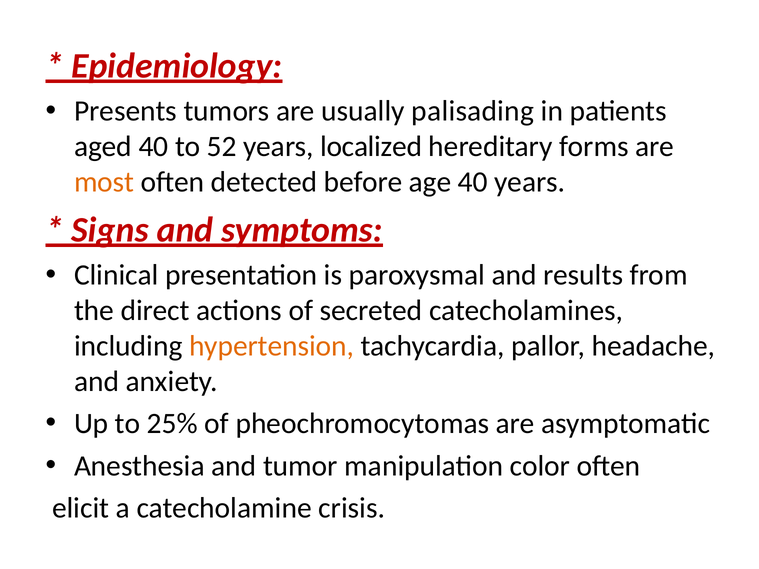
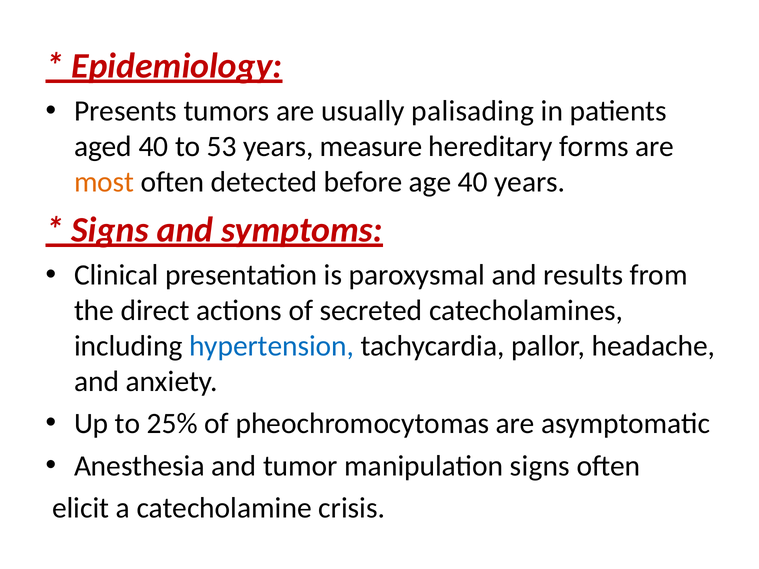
52: 52 -> 53 (222, 147)
localized: localized -> measure (371, 147)
hypertension colour: orange -> blue (272, 346)
manipulation color: color -> signs (540, 466)
